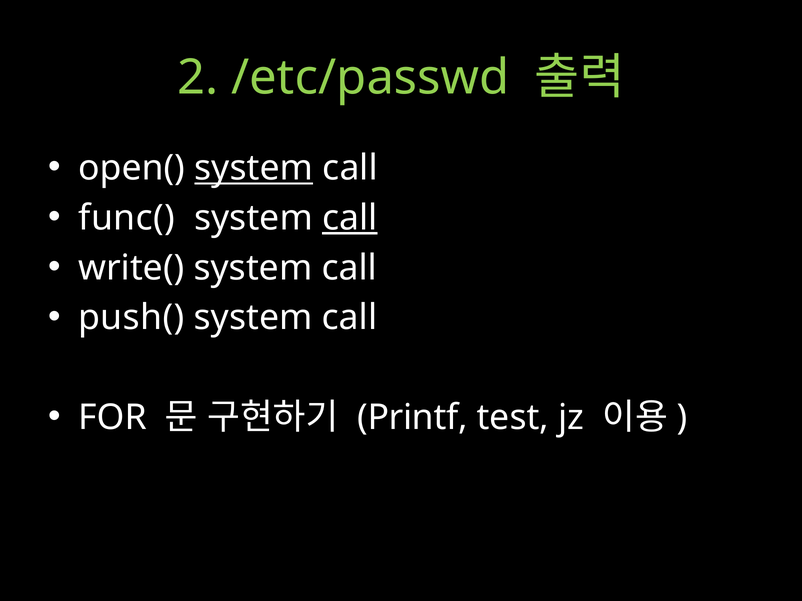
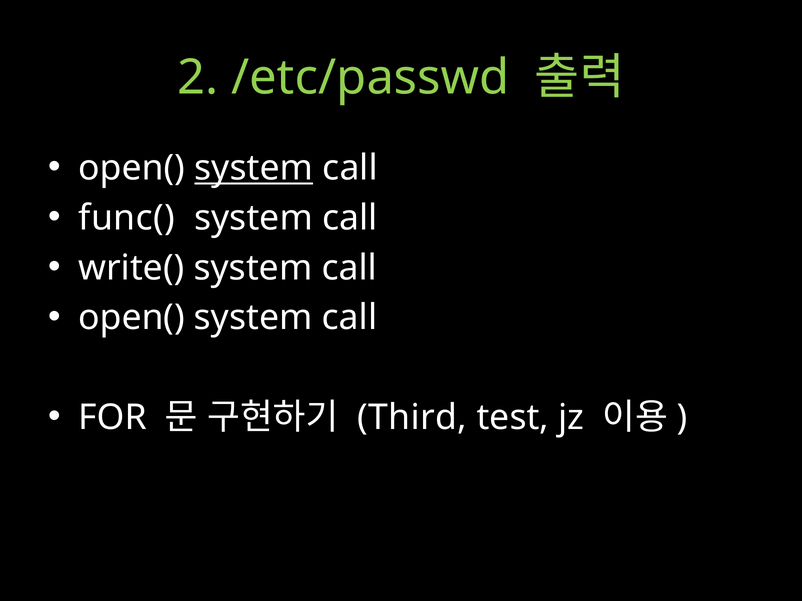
call underline: present -> none (350, 218)
push(: push( -> open( (131, 318)
Printf: Printf -> Third (412, 418)
